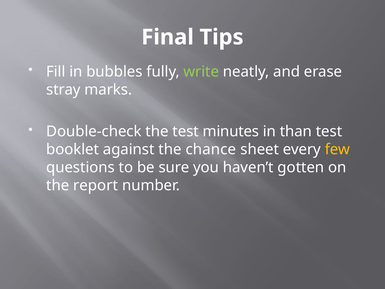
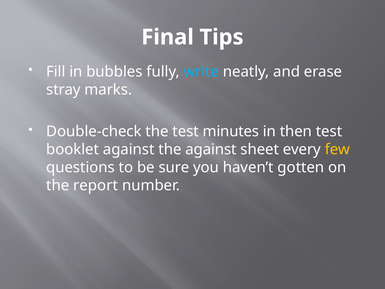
write colour: light green -> light blue (201, 72)
than: than -> then (296, 131)
the chance: chance -> against (211, 149)
